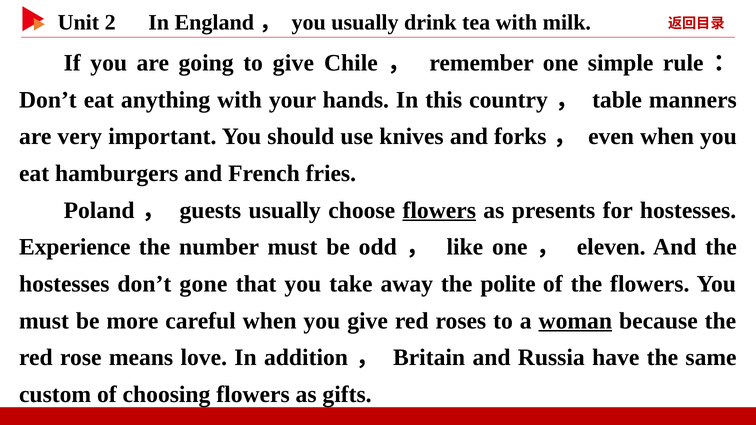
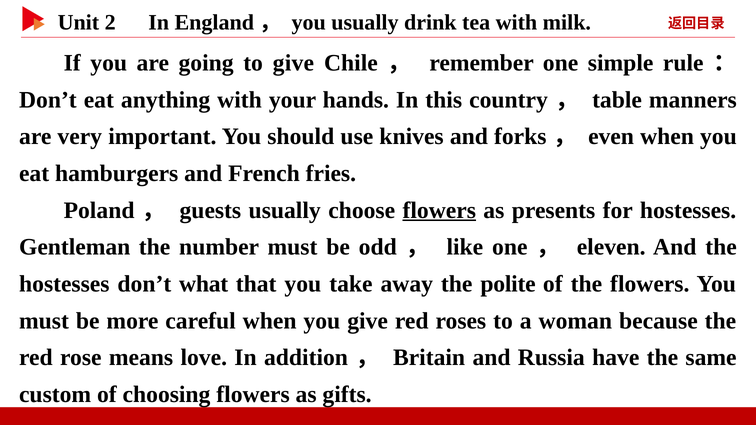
Experience: Experience -> Gentleman (75, 247)
gone: gone -> what (204, 284)
woman underline: present -> none (575, 321)
